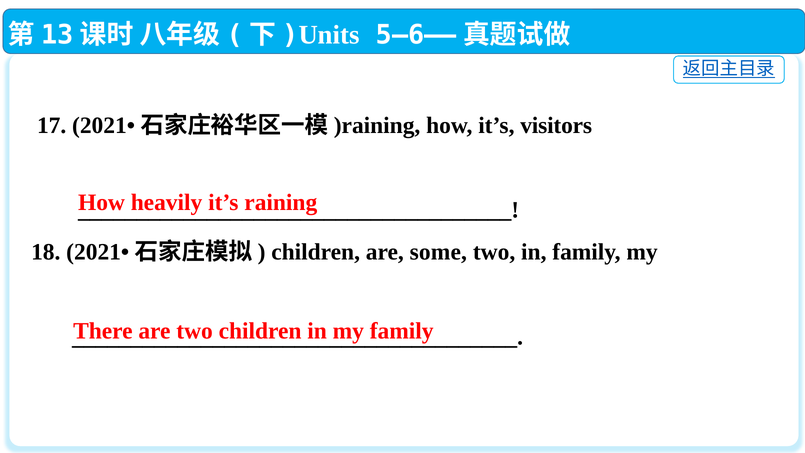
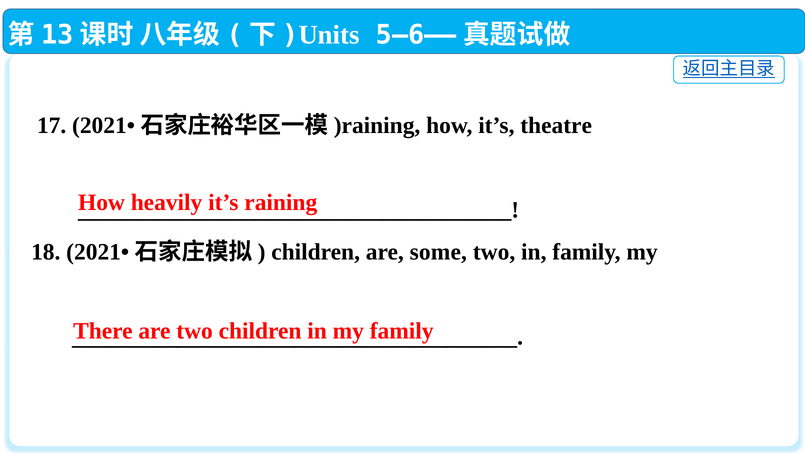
visitors: visitors -> theatre (556, 125)
